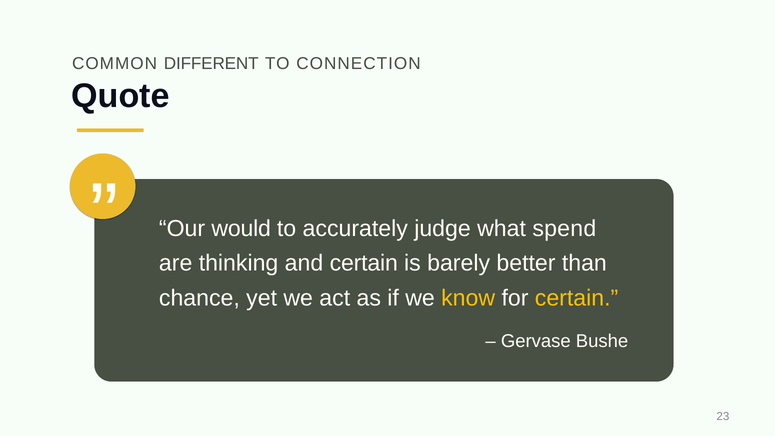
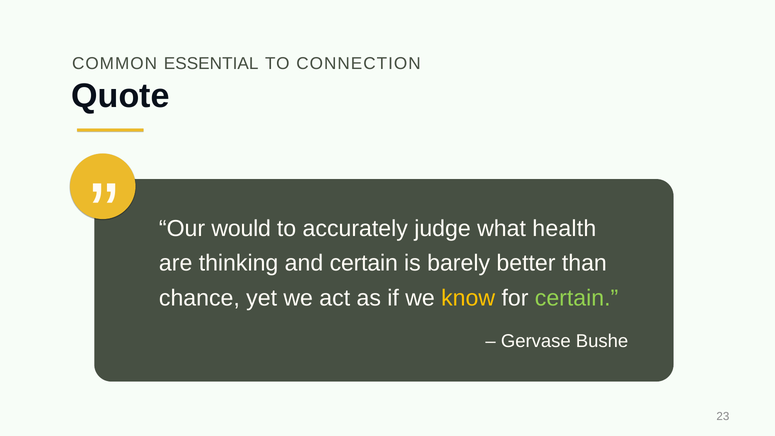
DIFFERENT: DIFFERENT -> ESSENTIAL (211, 64)
spend: spend -> health (564, 229)
certain colour: yellow -> light green (577, 298)
